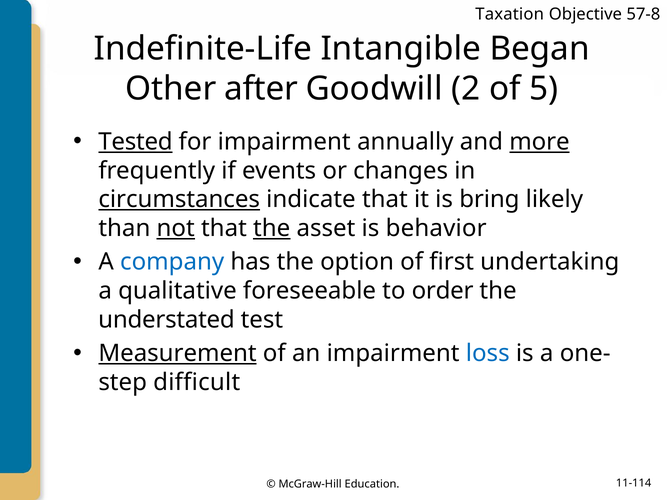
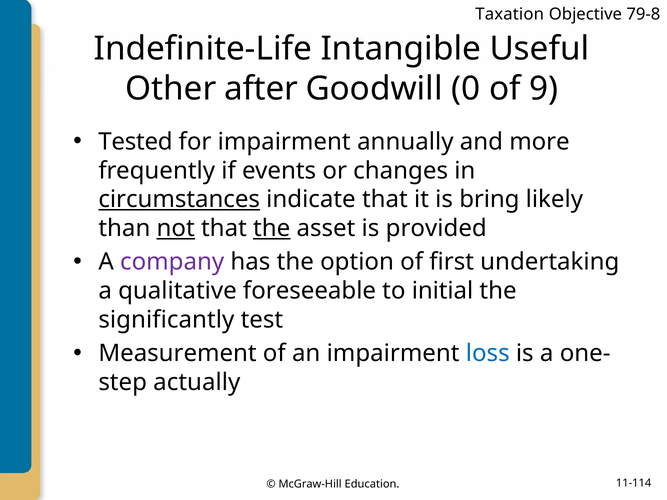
57-8: 57-8 -> 79-8 (643, 14)
Began: Began -> Useful (540, 49)
2: 2 -> 0 (466, 89)
5: 5 -> 9 (544, 89)
Tested underline: present -> none (135, 142)
more underline: present -> none (539, 142)
behavior: behavior -> provided (436, 228)
company colour: blue -> purple (172, 262)
order: order -> initial (443, 291)
understated: understated -> significantly (166, 320)
Measurement underline: present -> none (178, 354)
difficult: difficult -> actually (197, 382)
